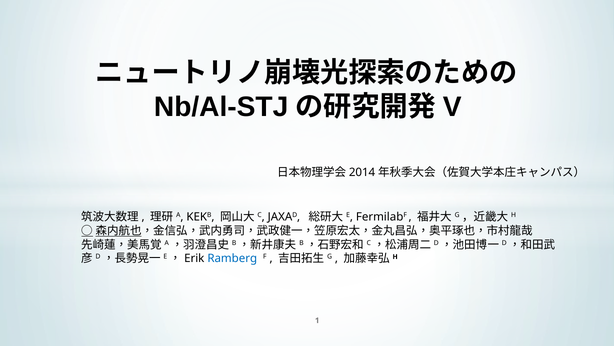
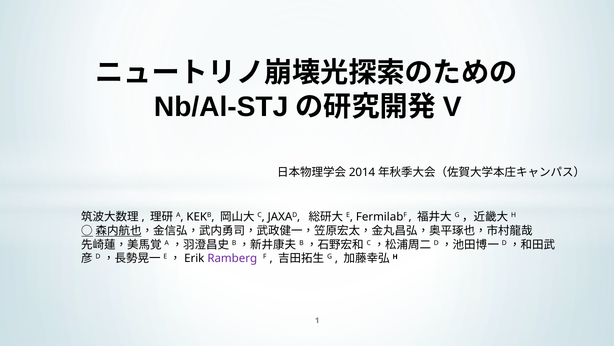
Ramberg colour: blue -> purple (232, 258)
